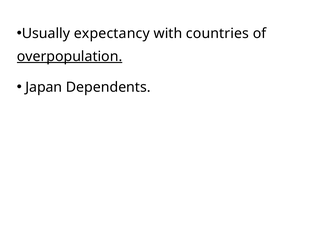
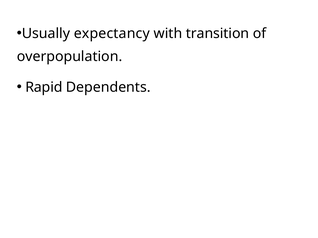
countries: countries -> transition (218, 34)
overpopulation underline: present -> none (70, 57)
Japan: Japan -> Rapid (44, 87)
